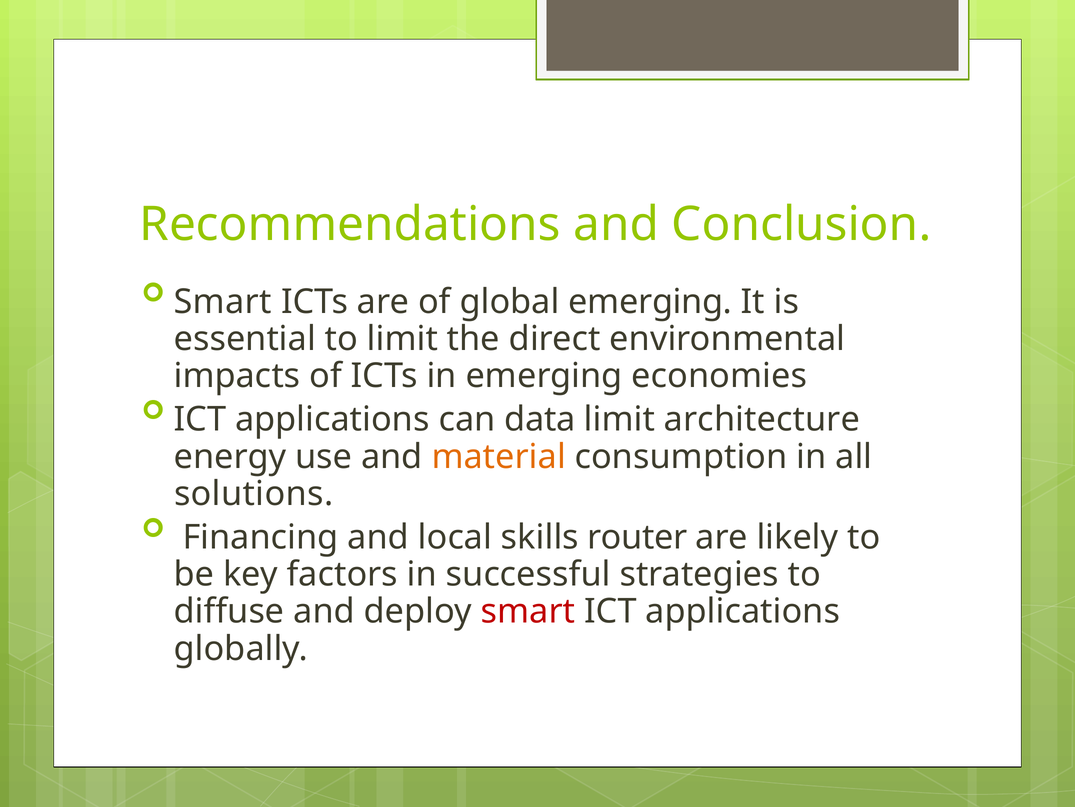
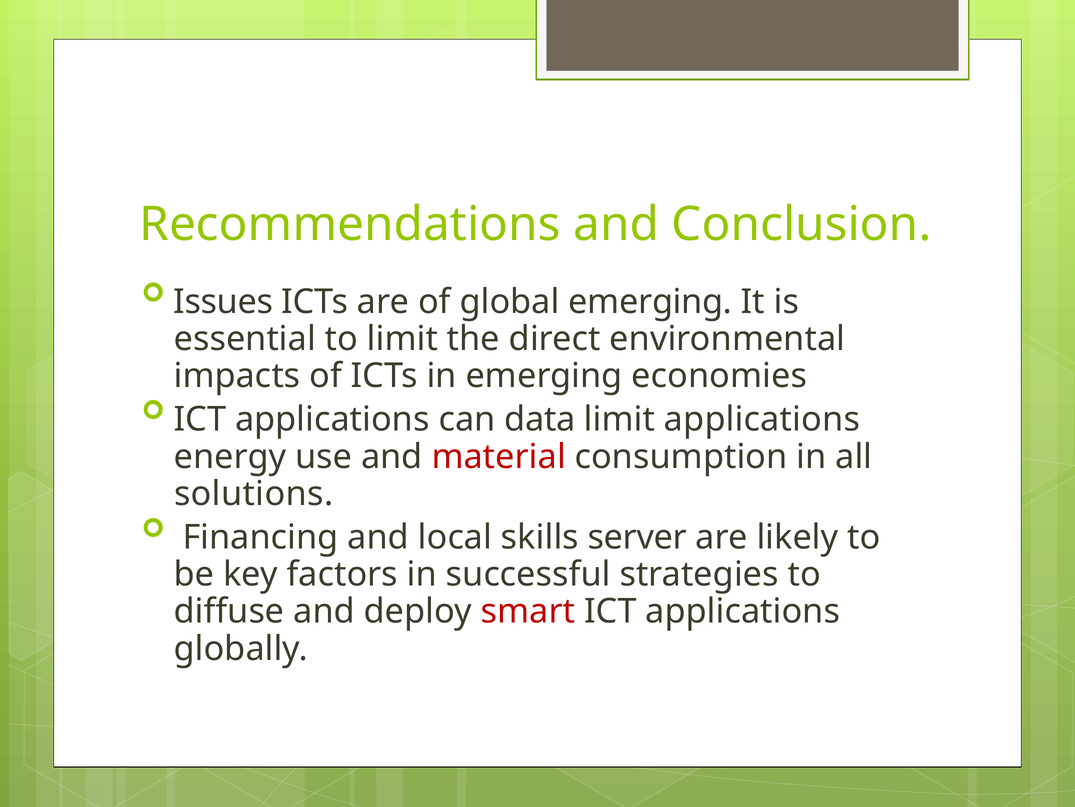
Smart: Smart -> Issues (223, 302)
limit architecture: architecture -> applications (762, 419)
material colour: orange -> red (499, 456)
router: router -> server (637, 537)
